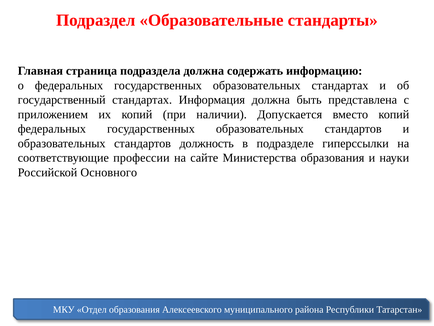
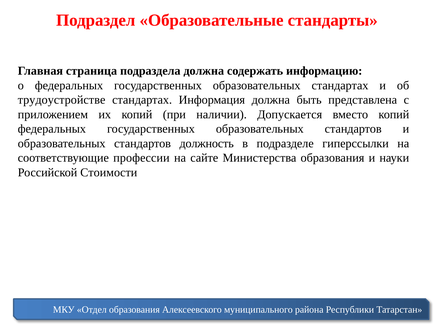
государственный: государственный -> трудоустройстве (62, 100)
Основного: Основного -> Стоимости (109, 172)
